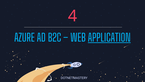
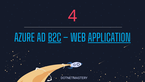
B2C underline: none -> present (55, 38)
